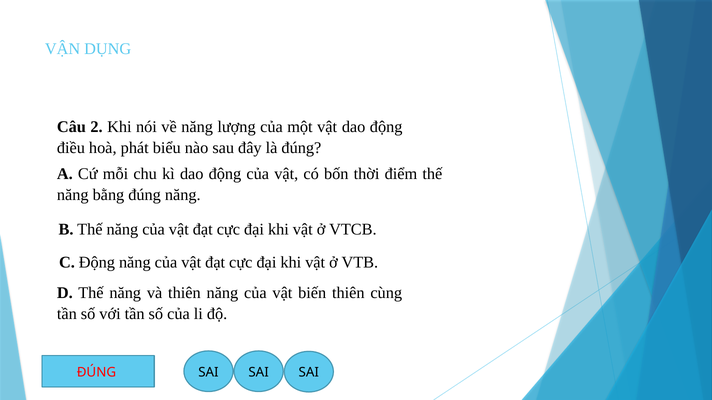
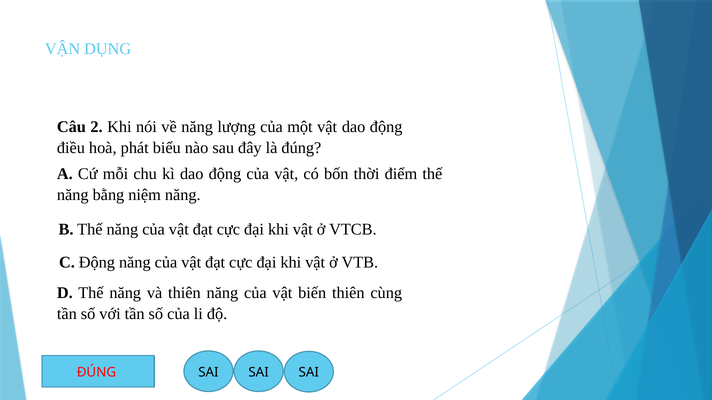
bằng đúng: đúng -> niệm (145, 195)
